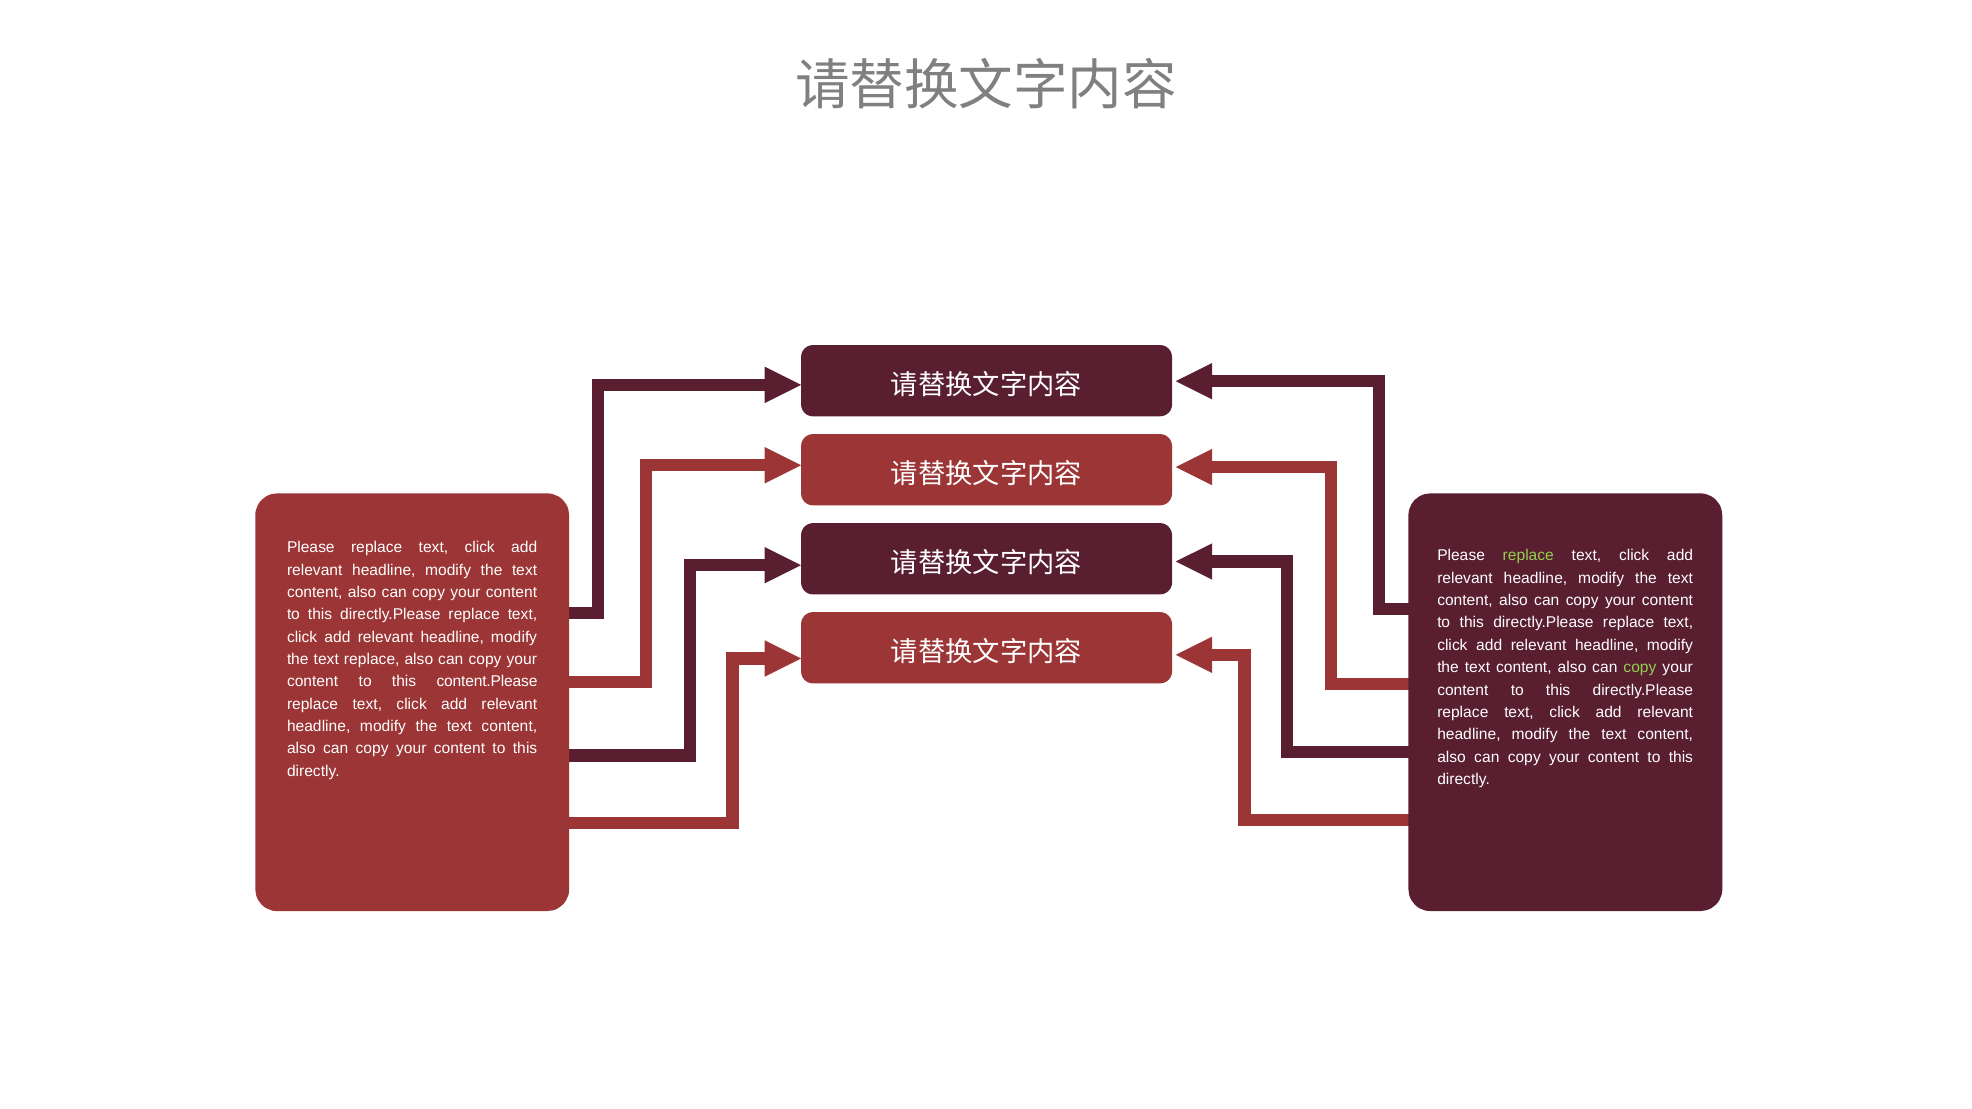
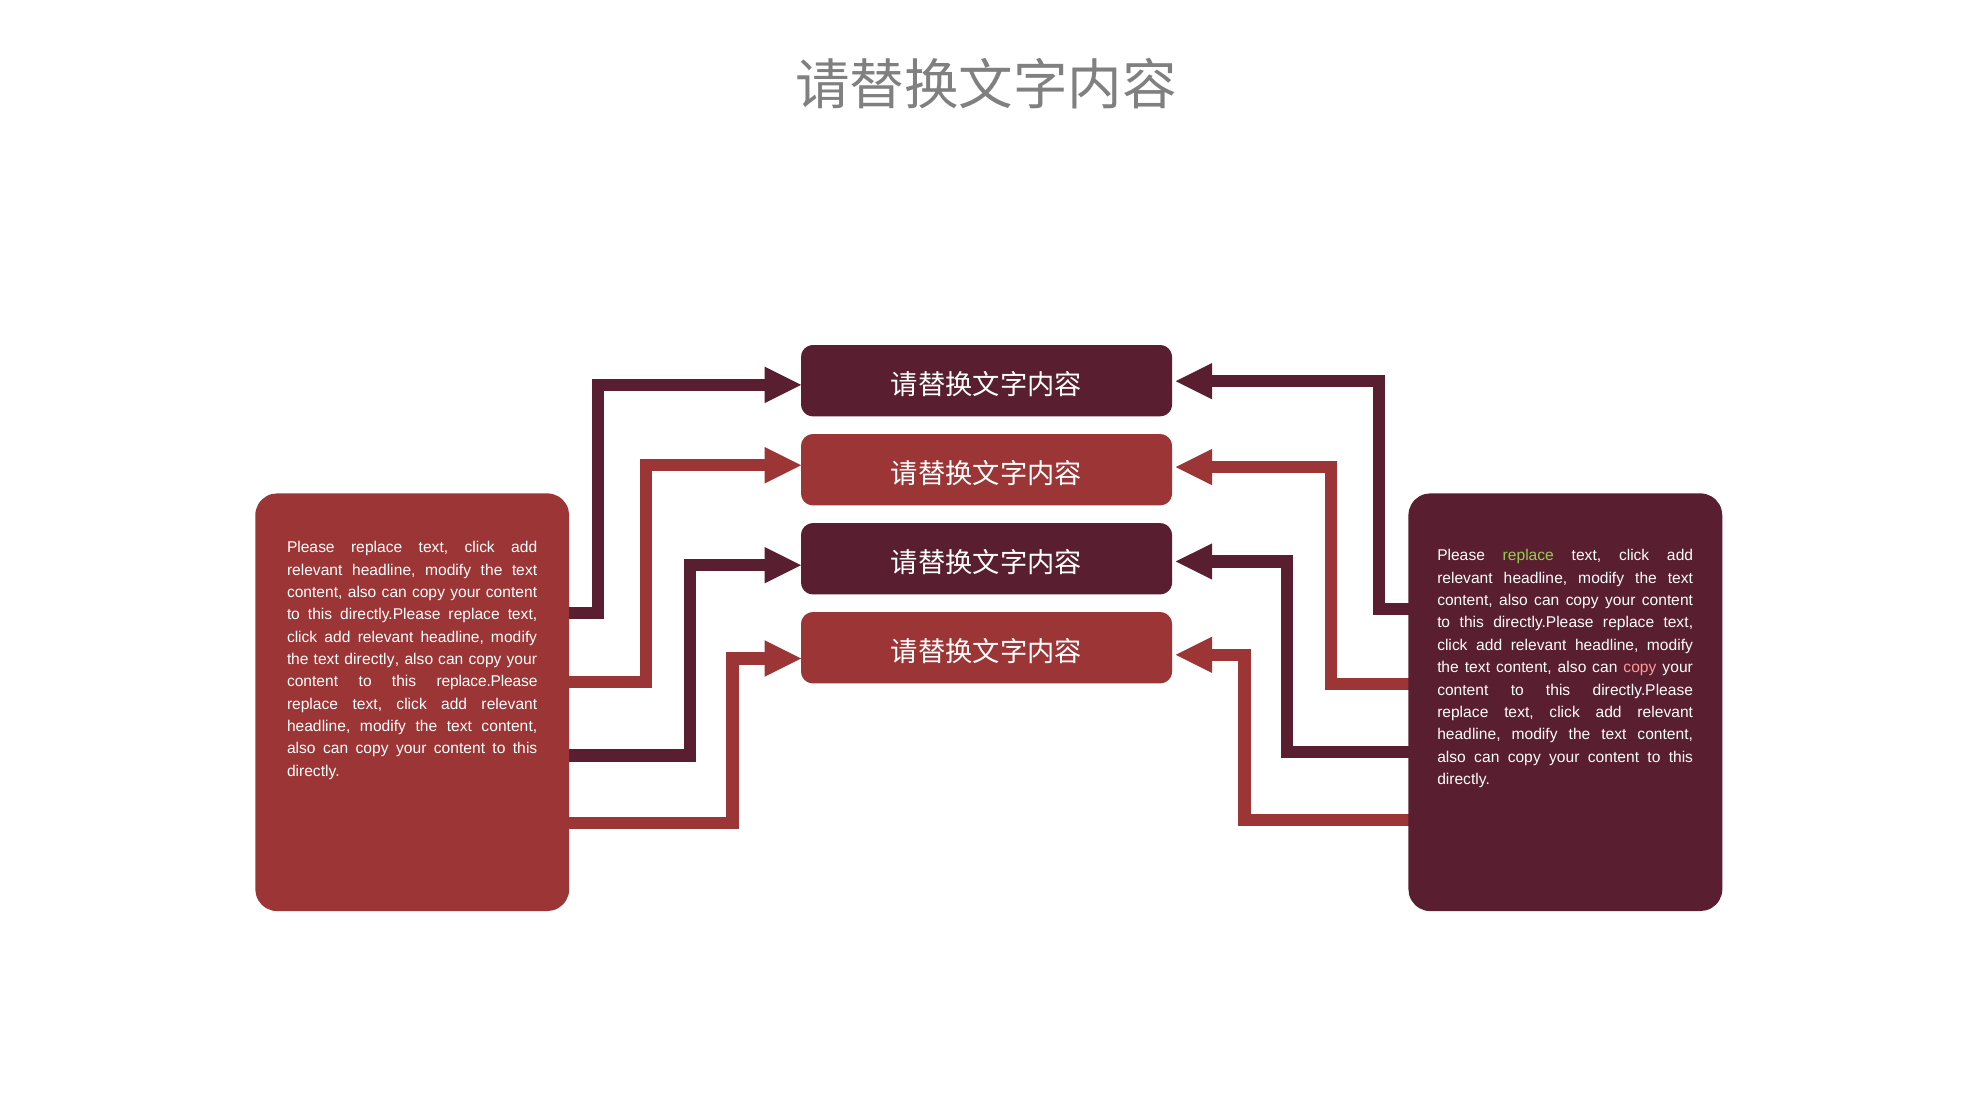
text replace: replace -> directly (372, 659)
copy colour: light green -> pink (1640, 668)
content.Please: content.Please -> replace.Please (487, 682)
